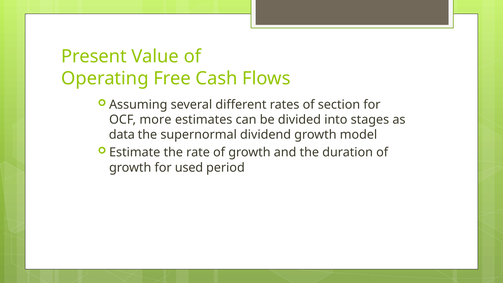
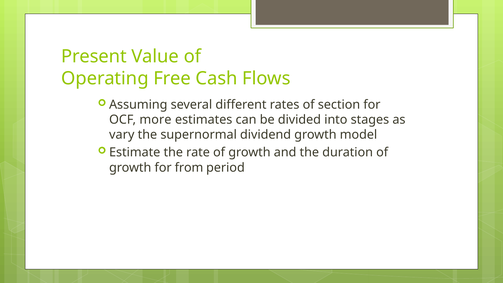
data: data -> vary (122, 135)
used: used -> from (189, 167)
